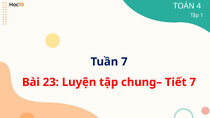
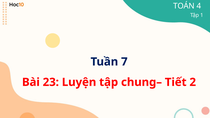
Tiết 7: 7 -> 2 (193, 82)
